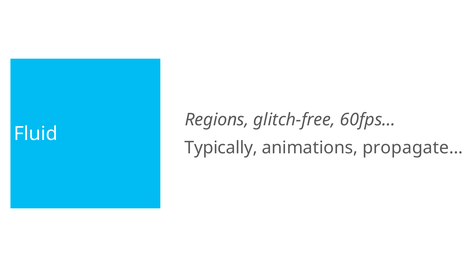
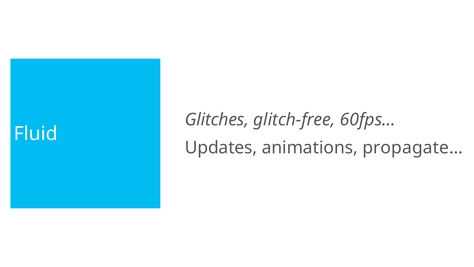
Regions: Regions -> Glitches (217, 120)
Typically: Typically -> Updates (221, 147)
